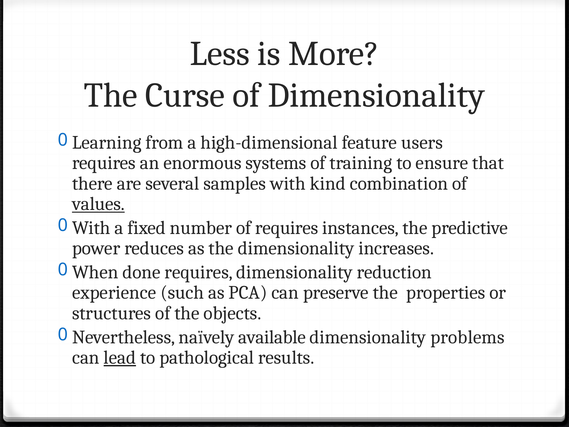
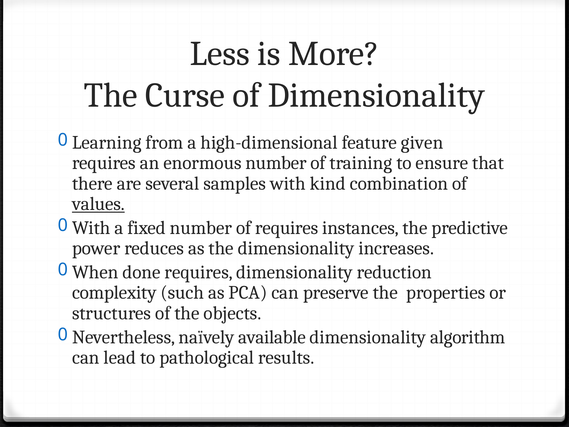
users: users -> given (422, 142)
enormous systems: systems -> number (276, 163)
experience: experience -> complexity (114, 293)
problems: problems -> algorithm (468, 337)
lead underline: present -> none (120, 357)
